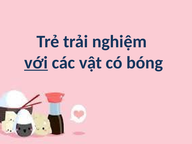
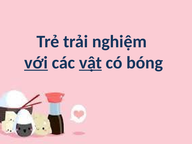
vật underline: none -> present (90, 63)
